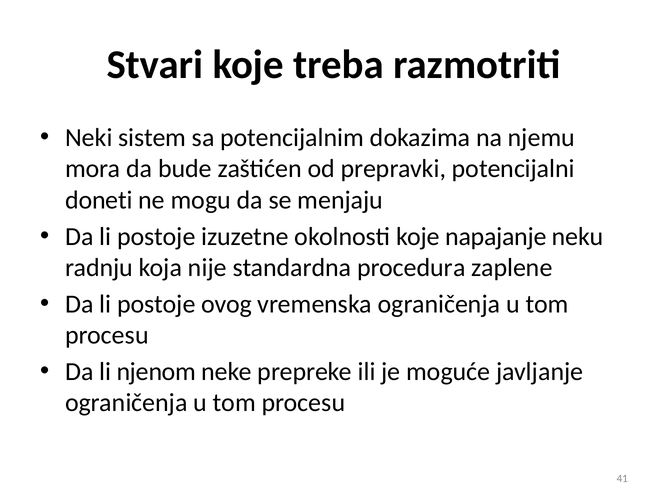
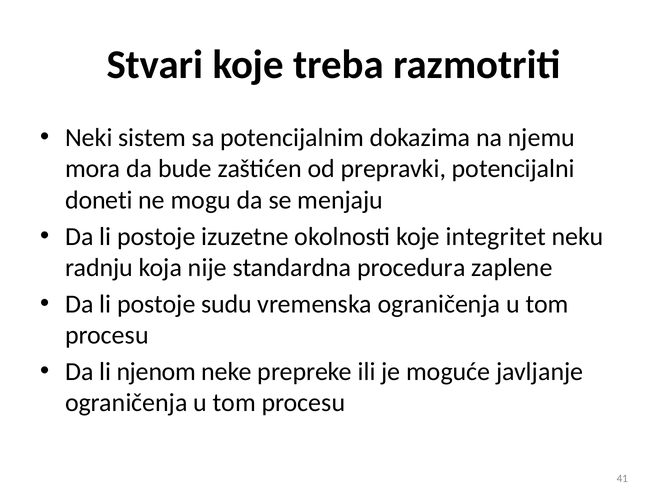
napajanje: napajanje -> integritet (496, 236)
ovog: ovog -> sudu (227, 304)
